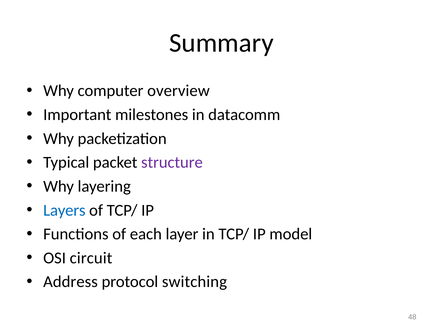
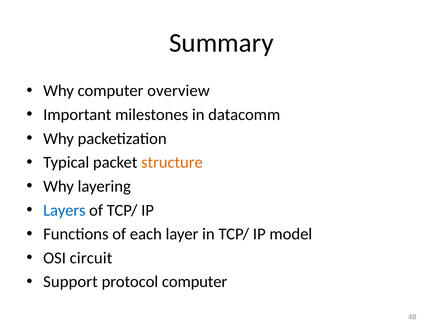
structure colour: purple -> orange (172, 163)
Address: Address -> Support (70, 282)
protocol switching: switching -> computer (195, 282)
